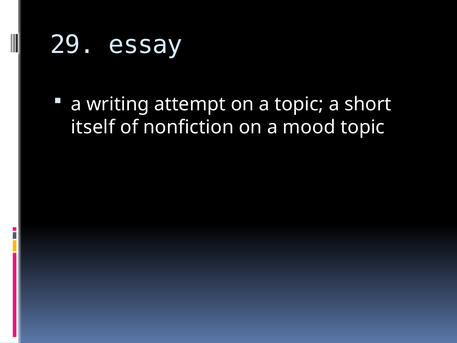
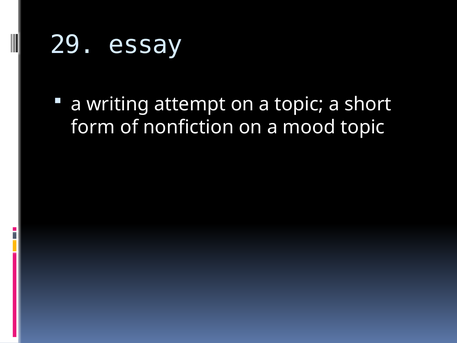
itself: itself -> form (93, 127)
